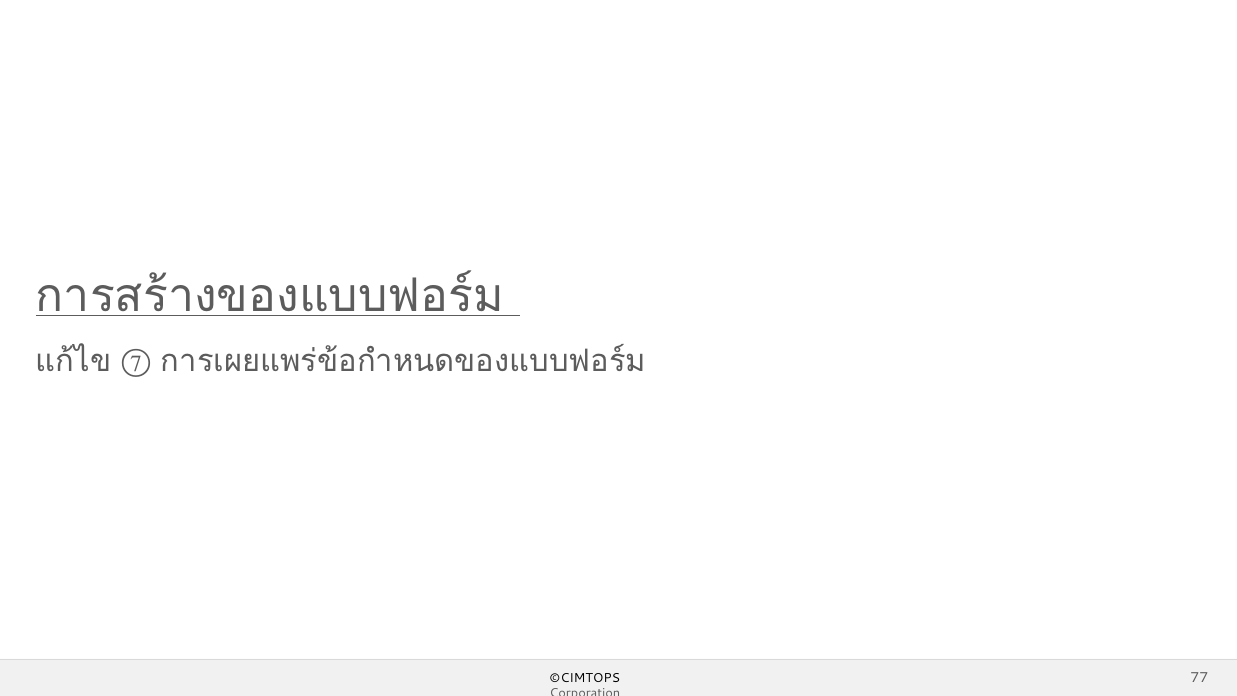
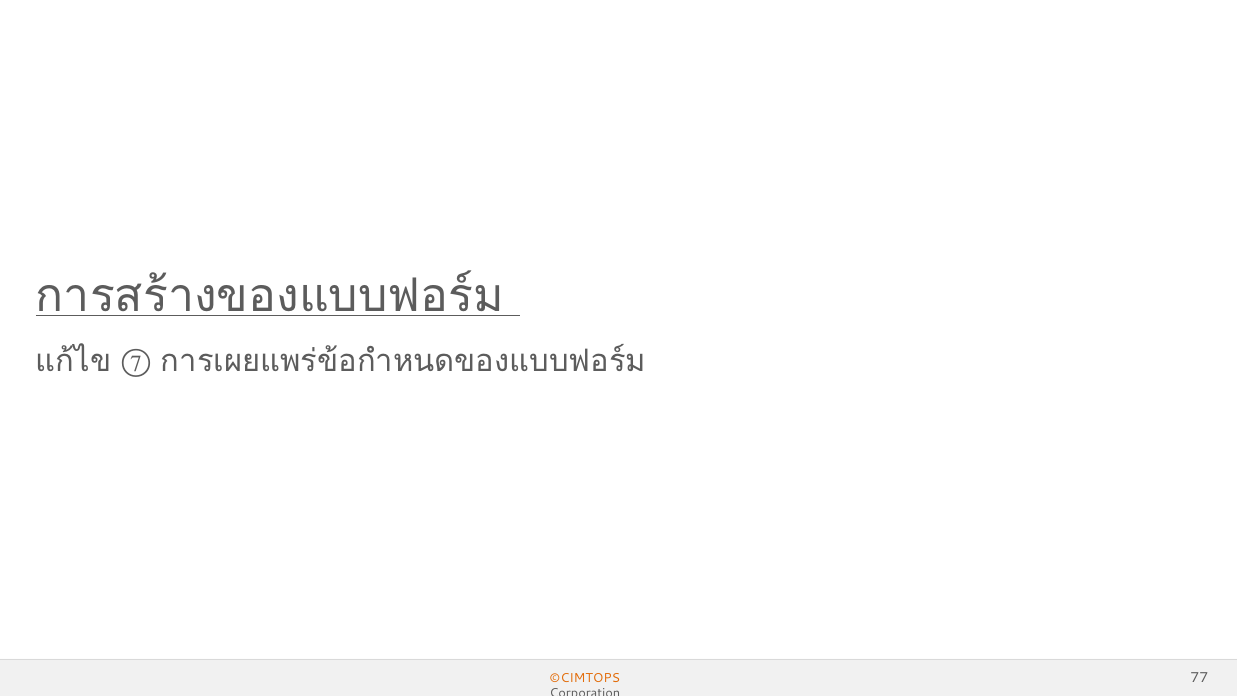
©CIMTOPS colour: black -> orange (585, 678)
